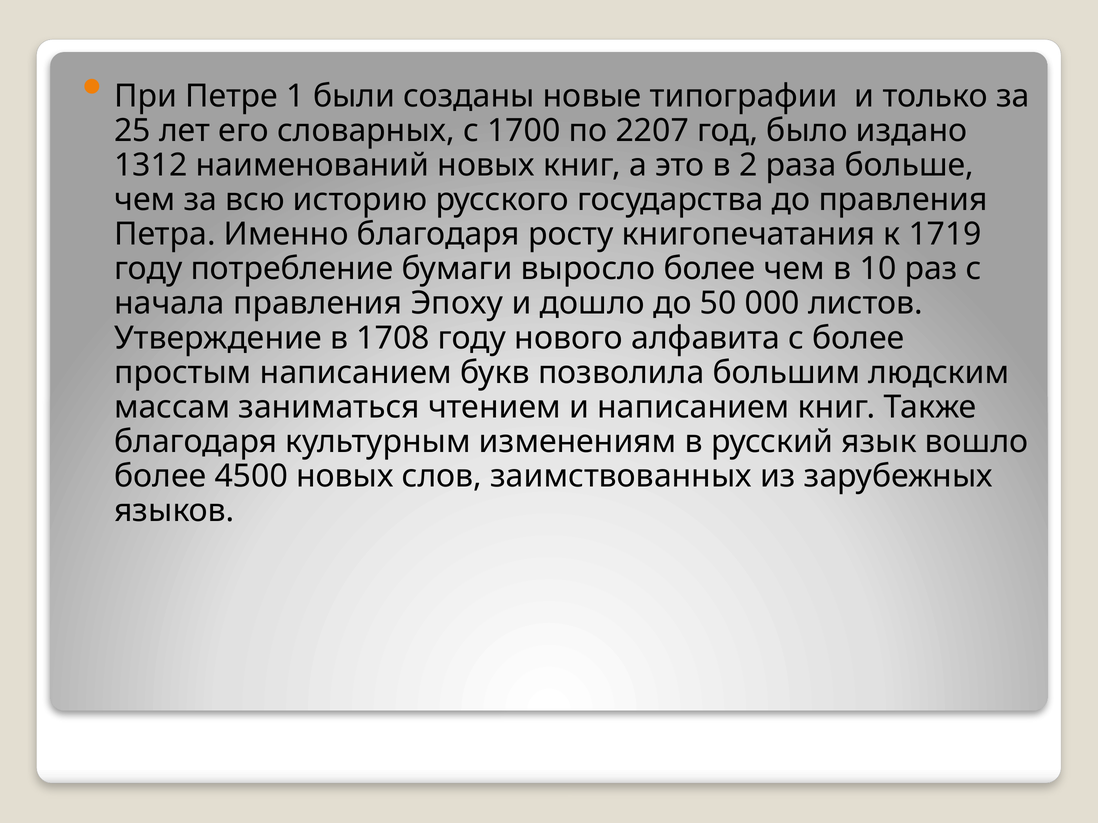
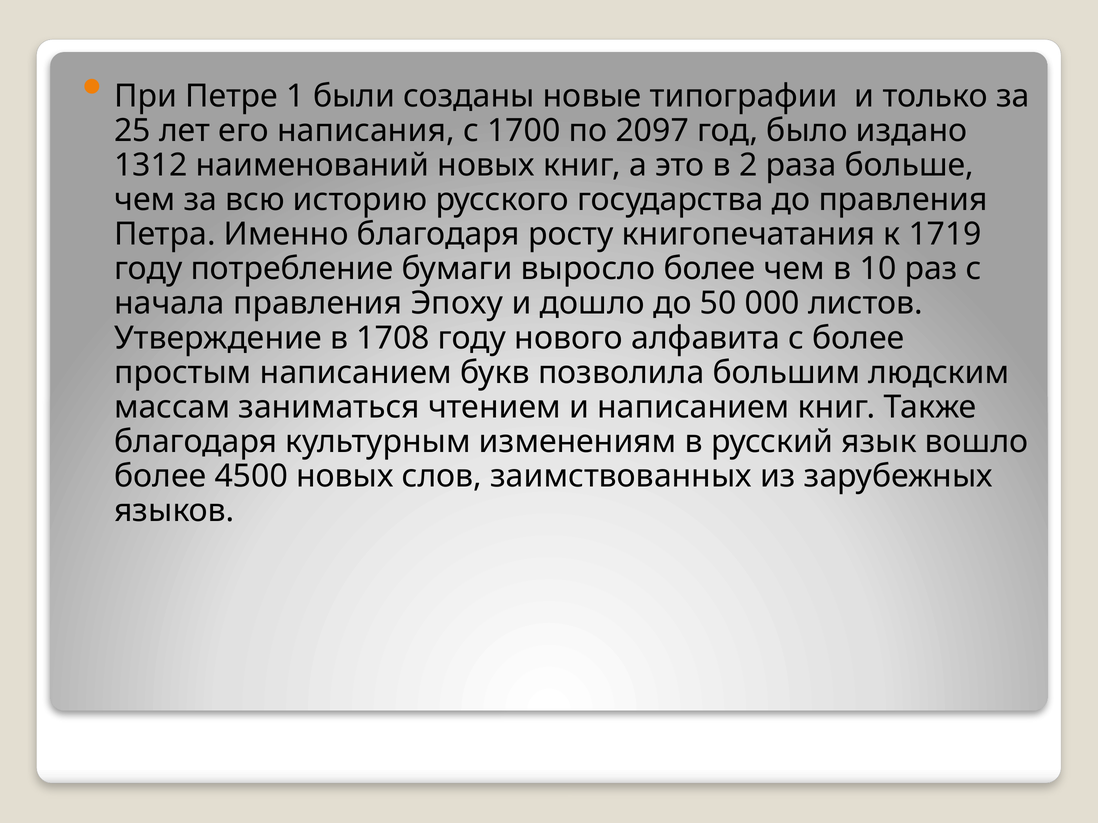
словарных: словарных -> написания (366, 131)
2207: 2207 -> 2097 (652, 131)
